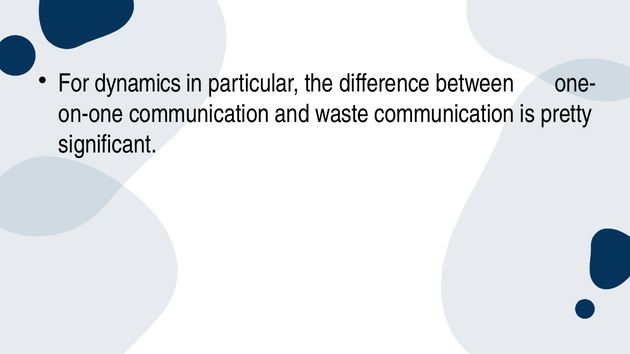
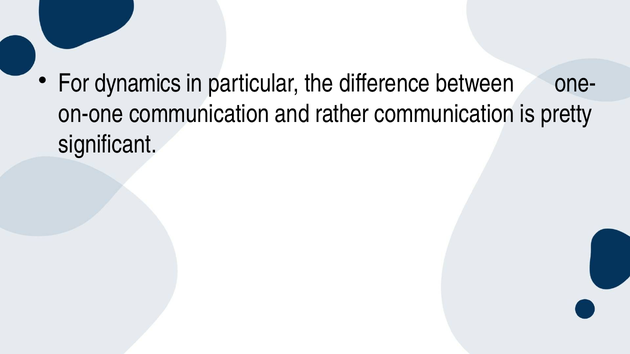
waste: waste -> rather (342, 114)
